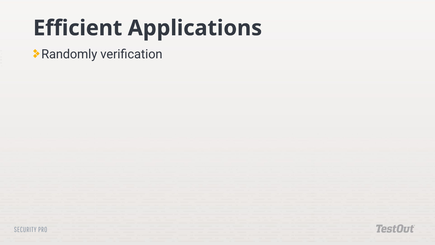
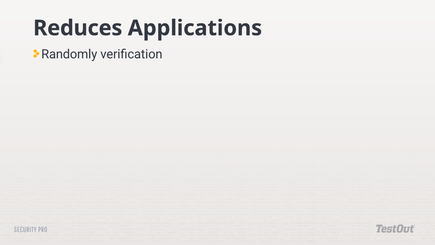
Efficient: Efficient -> Reduces (78, 28)
